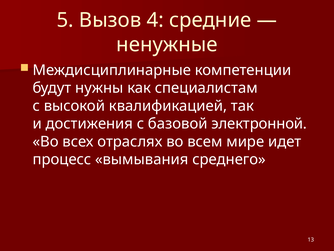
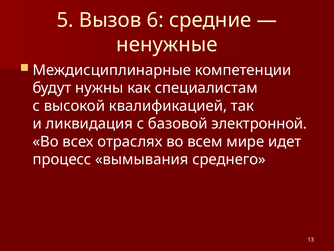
4: 4 -> 6 (155, 20)
достижения: достижения -> ликвидация (89, 124)
